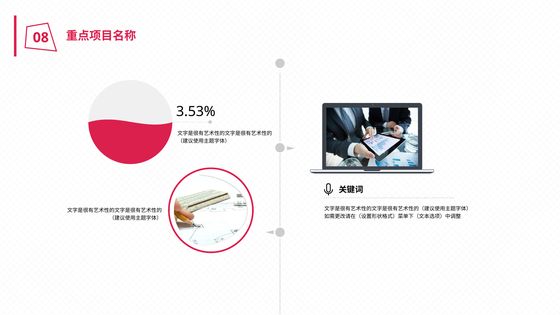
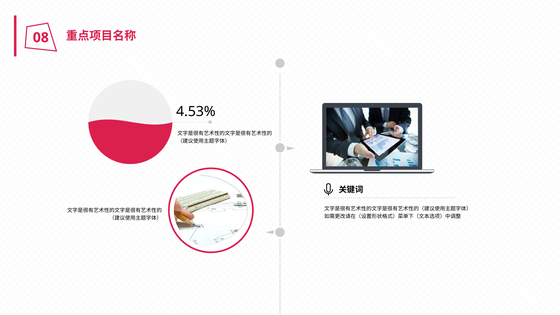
3.53%: 3.53% -> 4.53% (196, 112)
